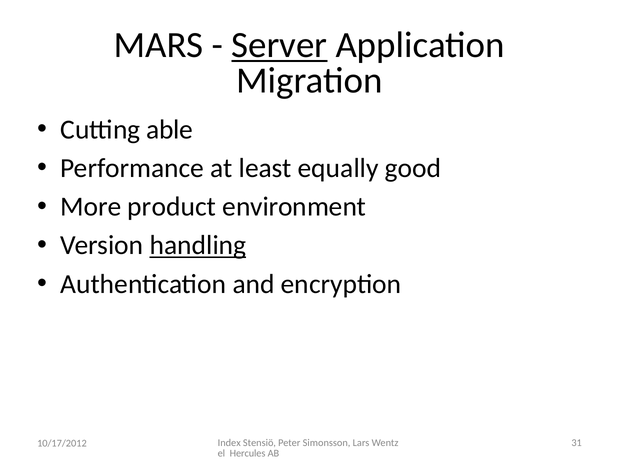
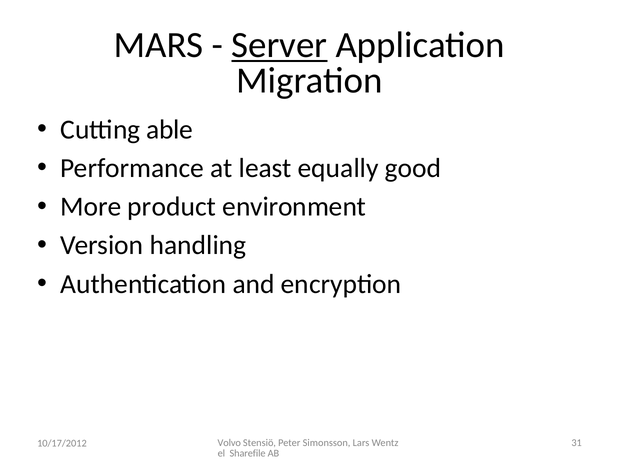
handling underline: present -> none (198, 246)
Index: Index -> Volvo (229, 443)
Hercules: Hercules -> Sharefile (248, 454)
